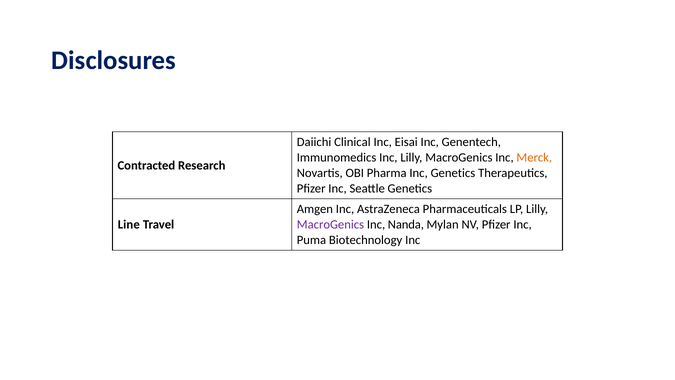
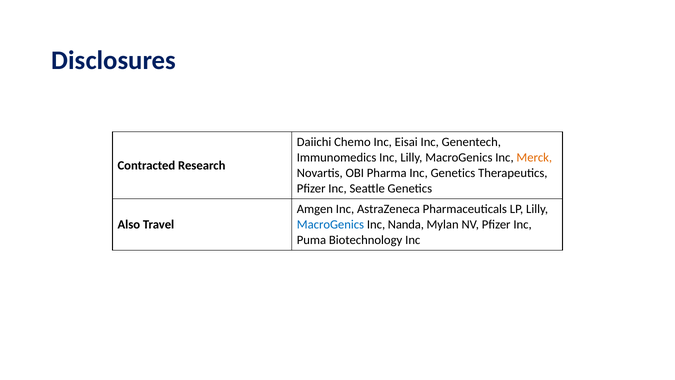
Clinical: Clinical -> Chemo (352, 142)
Line: Line -> Also (129, 224)
MacroGenics colour: purple -> blue (330, 224)
